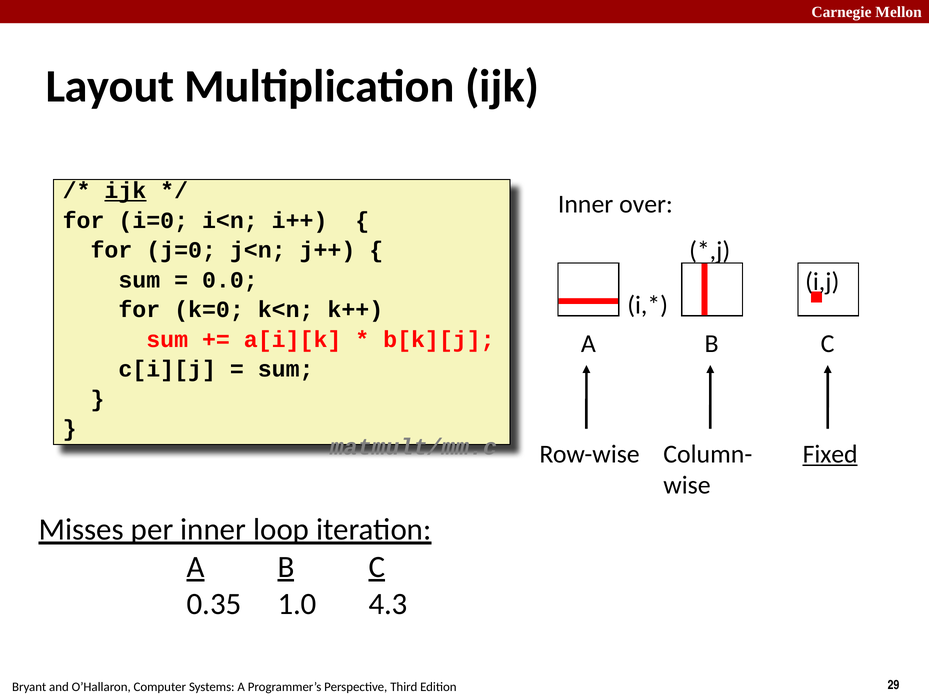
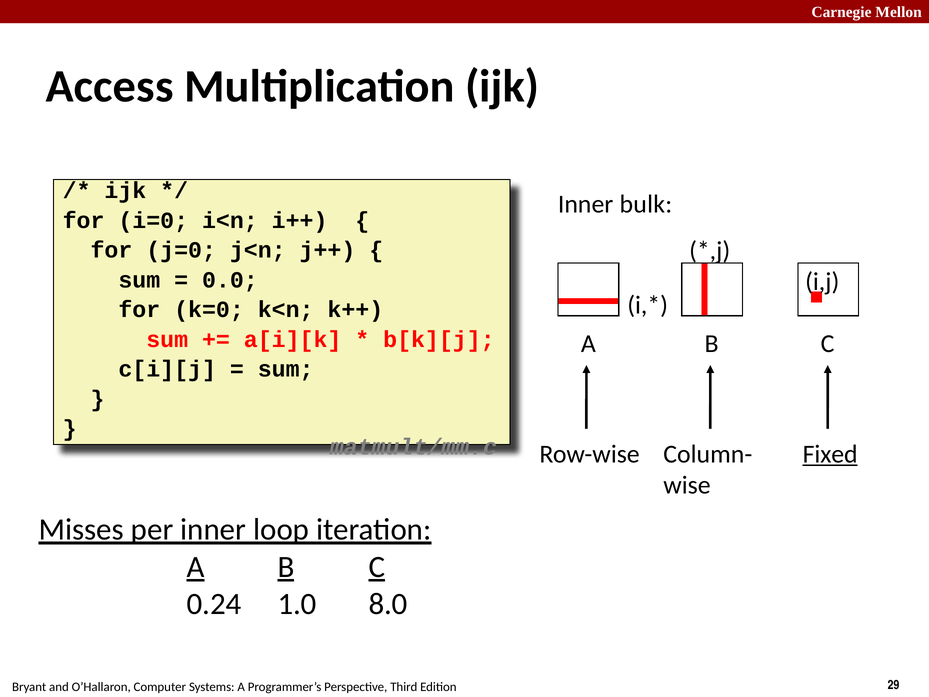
Layout: Layout -> Access (110, 86)
ijk underline: present -> none (125, 191)
over: over -> bulk (646, 204)
0.35: 0.35 -> 0.24 (214, 604)
4.3: 4.3 -> 8.0 (388, 604)
